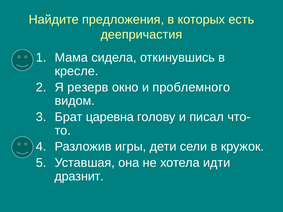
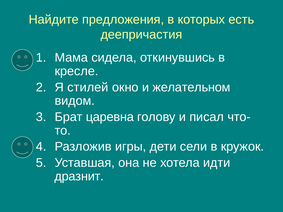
резерв: резерв -> стилей (88, 87)
проблемного: проблемного -> желательном (191, 87)
